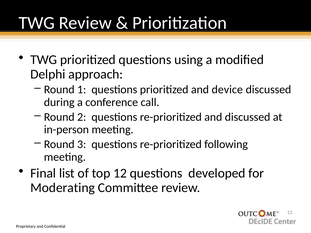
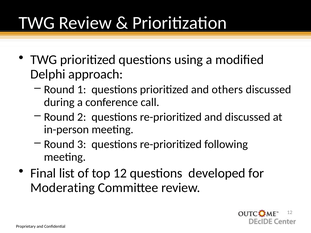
device: device -> others (227, 90)
